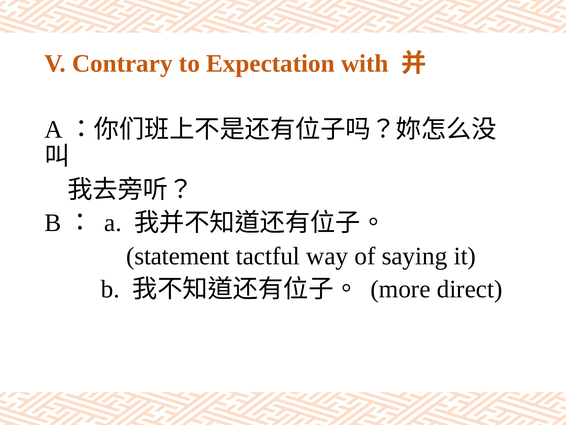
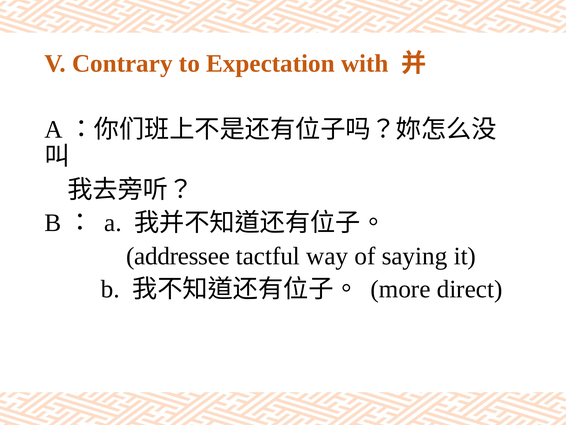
statement: statement -> addressee (178, 256)
